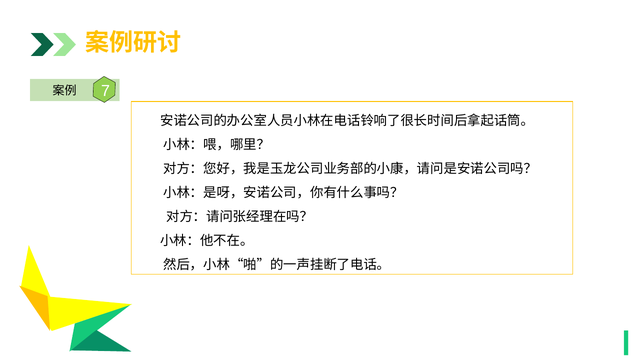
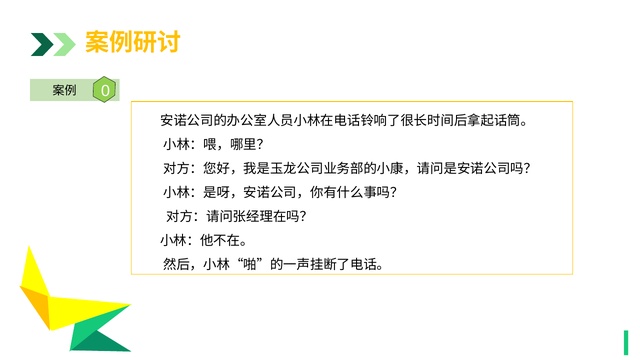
7: 7 -> 0 (106, 91)
